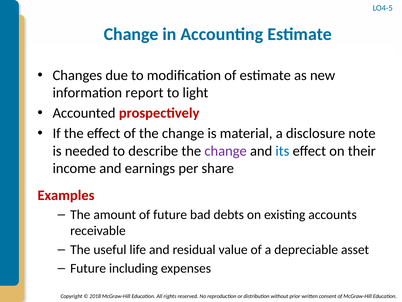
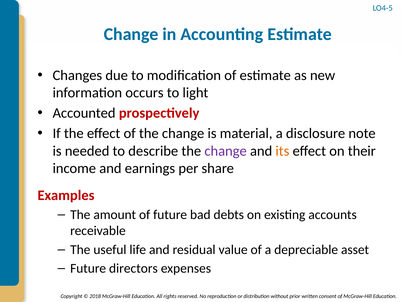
report: report -> occurs (144, 93)
its colour: blue -> orange (282, 151)
including: including -> directors (133, 268)
